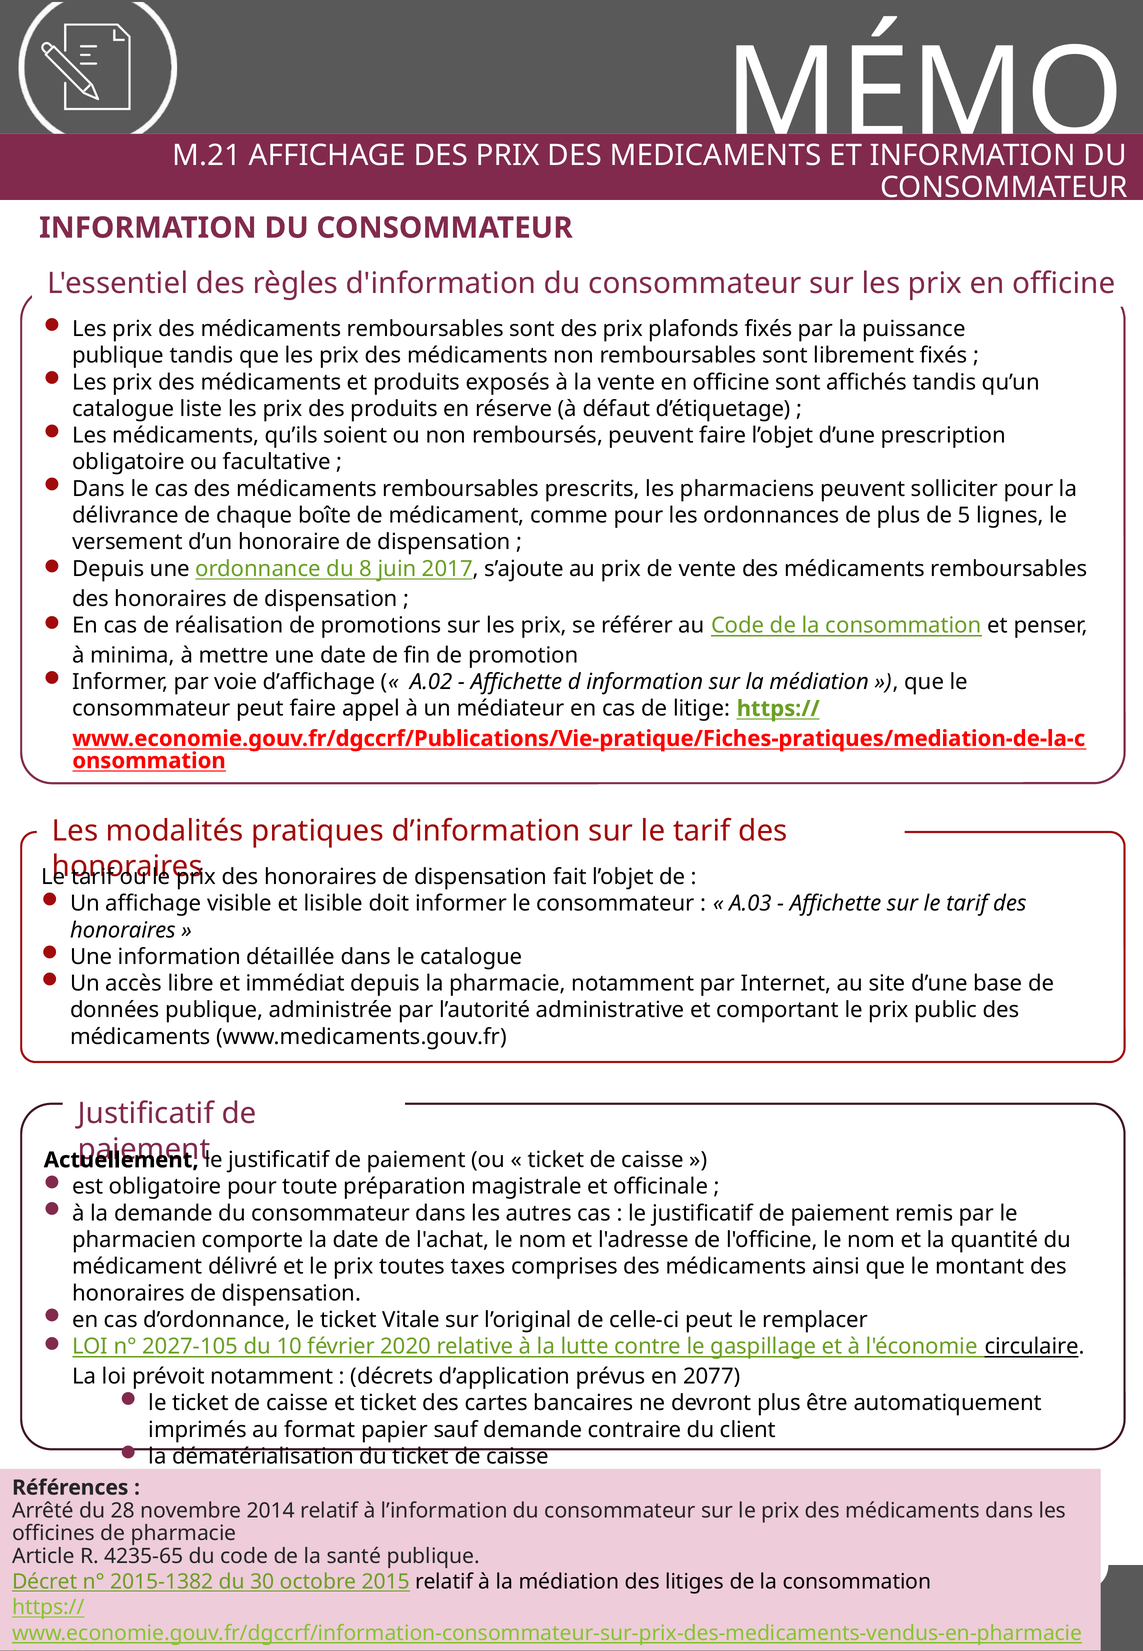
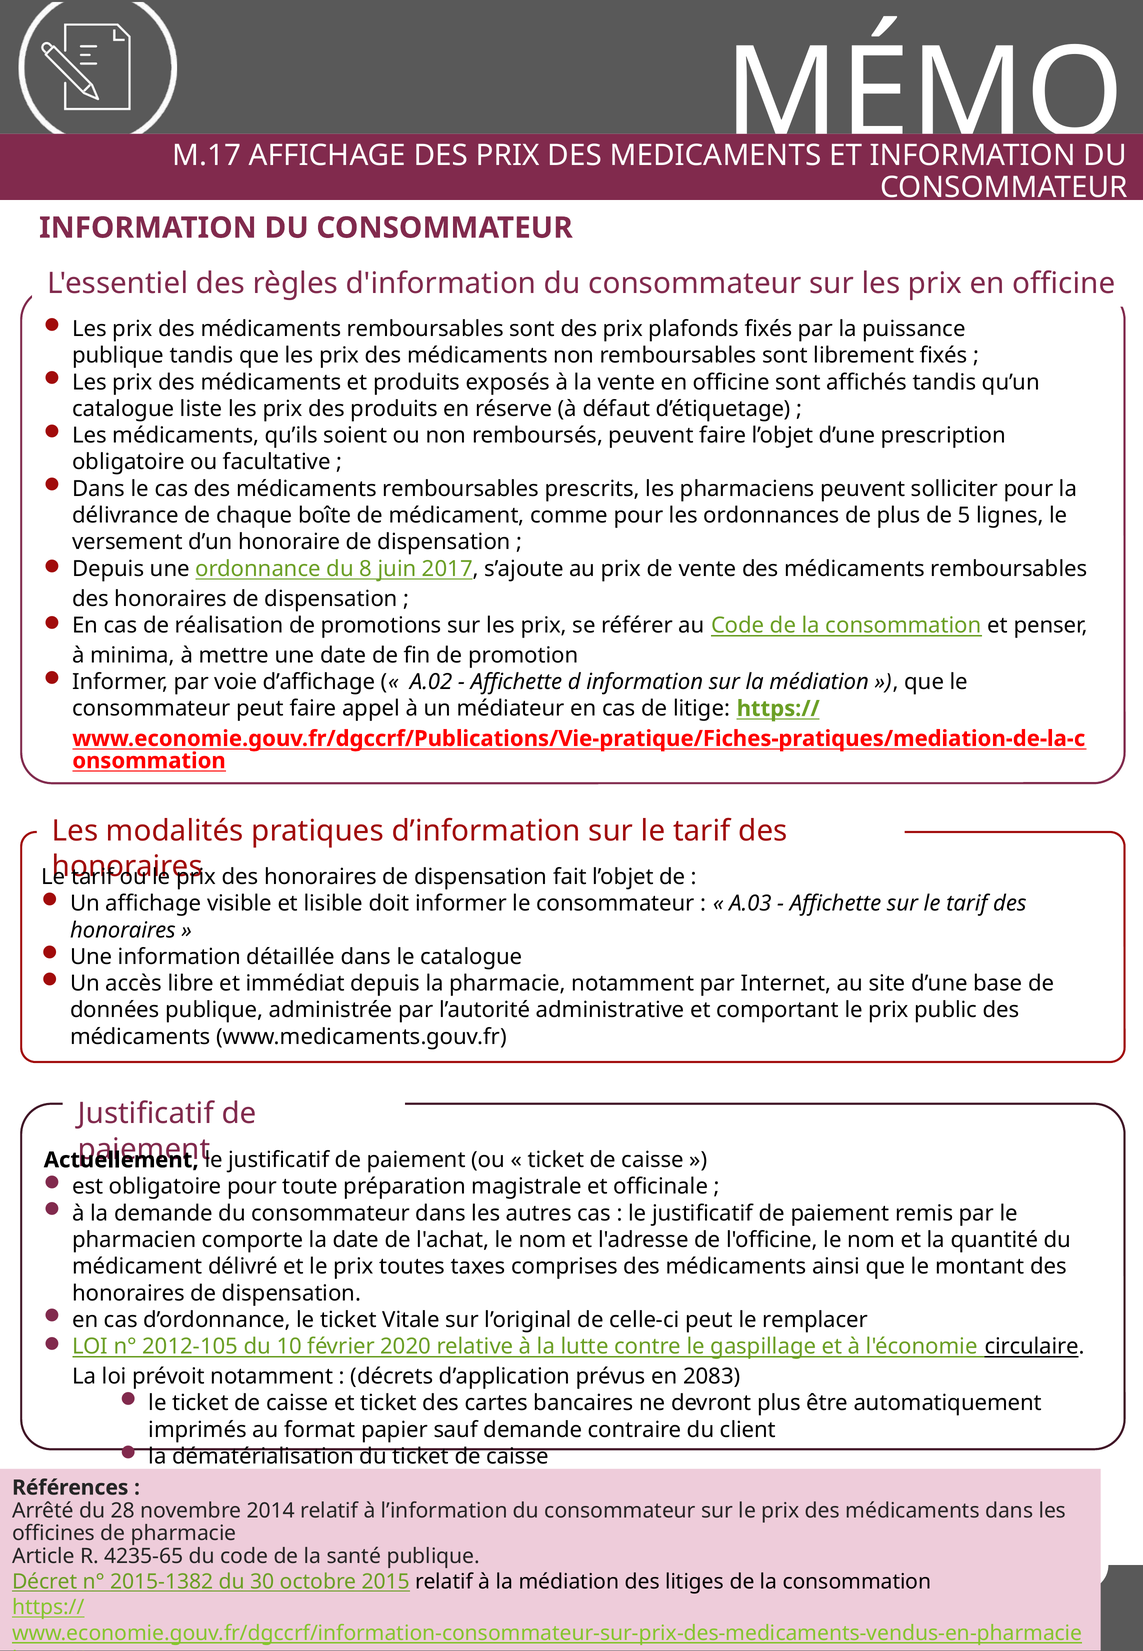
M.21: M.21 -> M.17 (207, 155)
2027-105: 2027-105 -> 2012-105 (190, 1347)
2077: 2077 -> 2083 (712, 1377)
